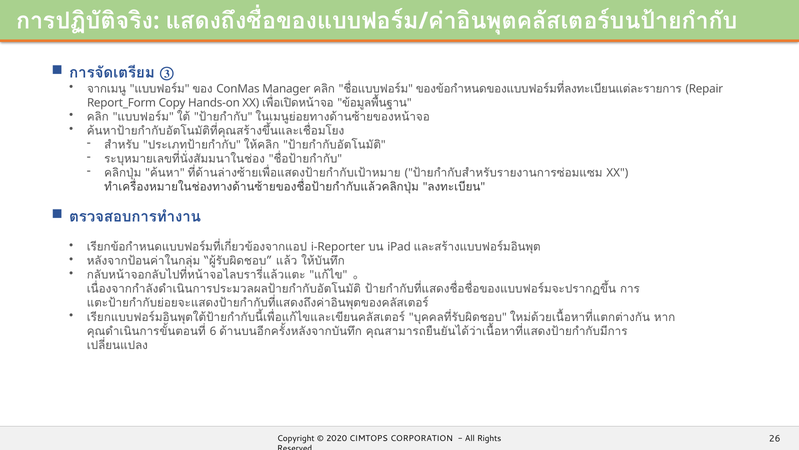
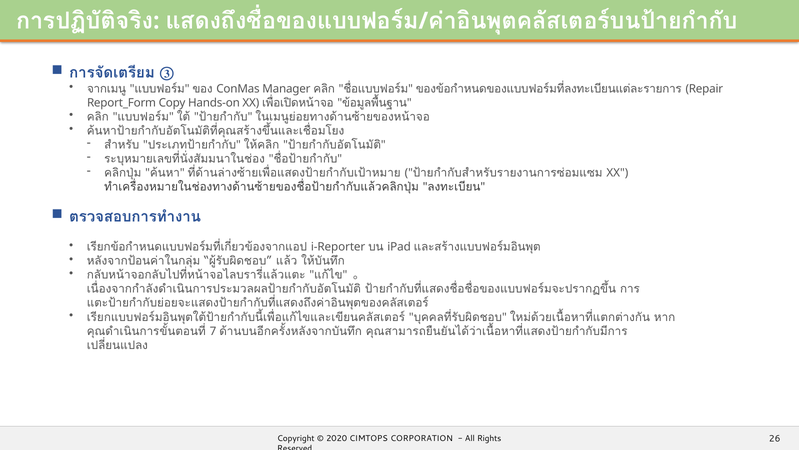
6: 6 -> 7 (213, 331)
